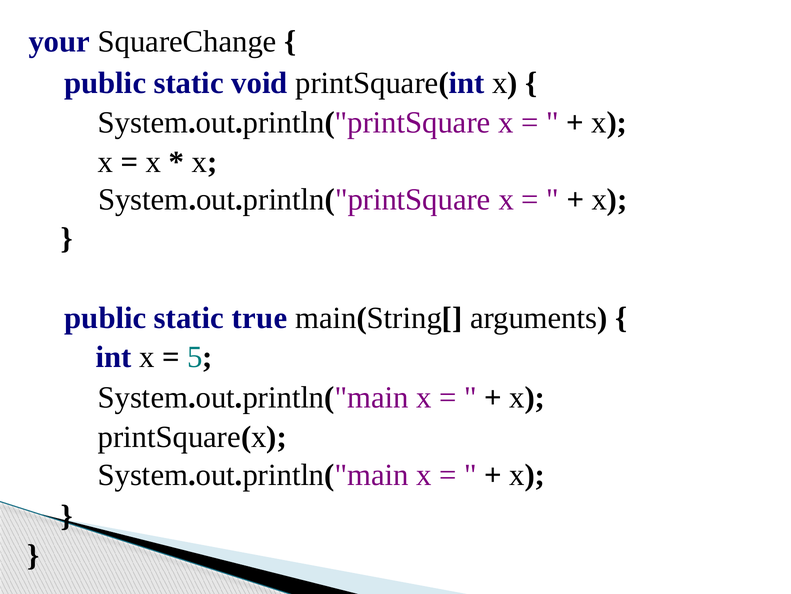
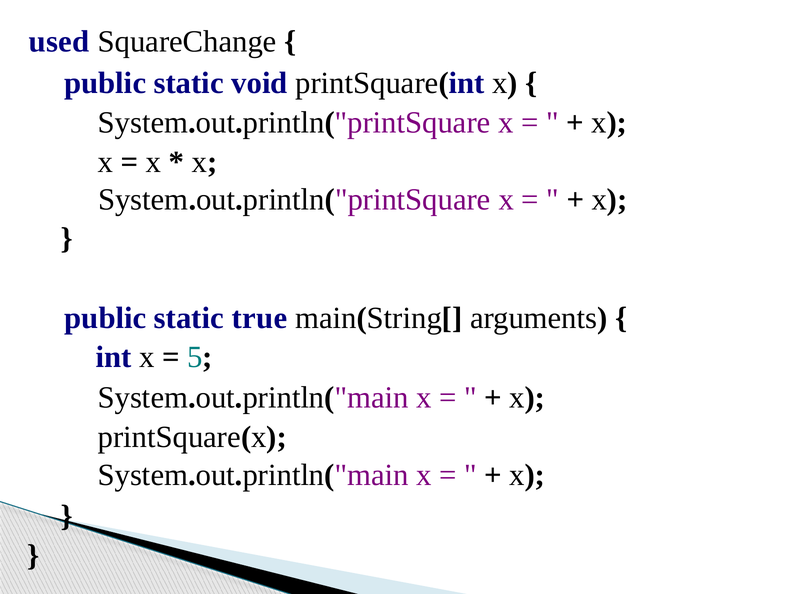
your: your -> used (59, 41)
